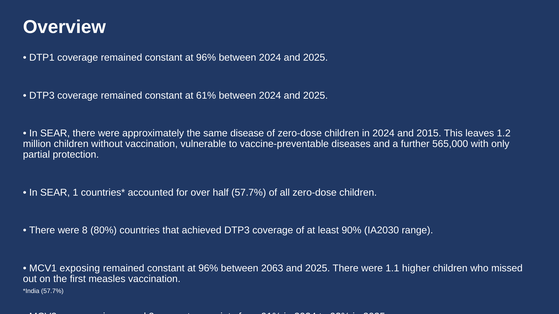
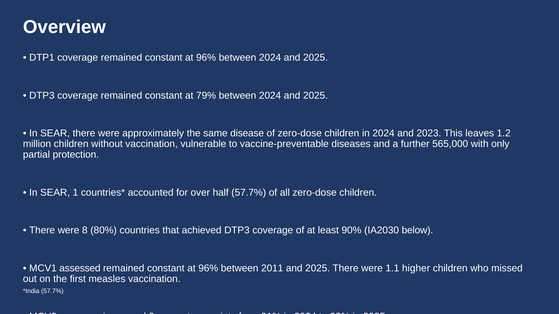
61%: 61% -> 79% (206, 96)
2015: 2015 -> 2023 (429, 133)
range: range -> below (417, 231)
exposing: exposing -> assessed (80, 269)
2063: 2063 -> 2011 (272, 269)
